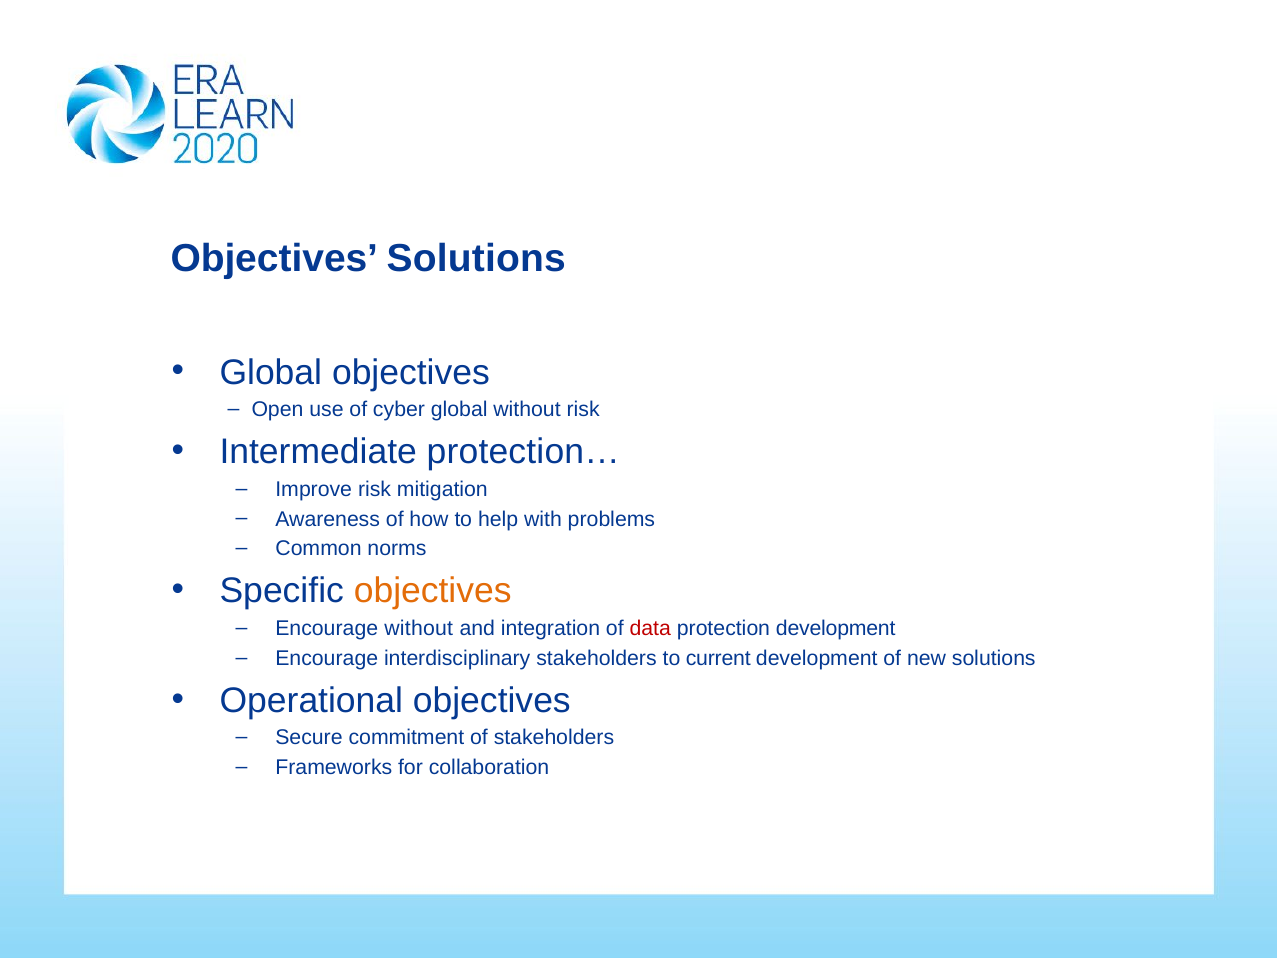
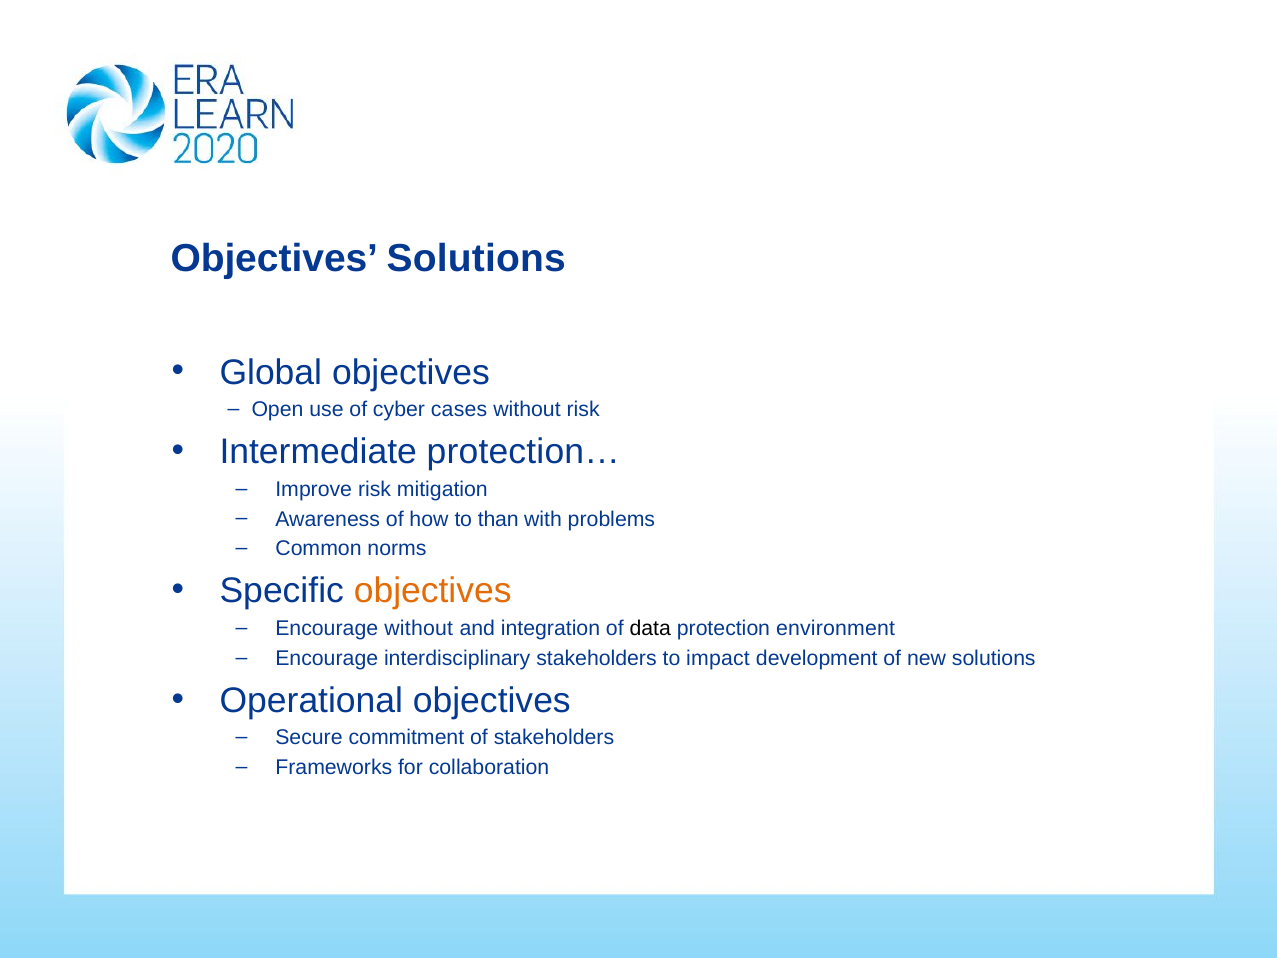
cyber global: global -> cases (459, 410)
help: help -> than (498, 519)
data colour: red -> black (650, 628)
protection development: development -> environment (835, 628)
current: current -> impact (718, 658)
